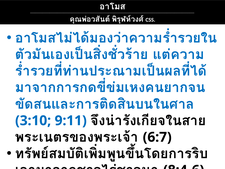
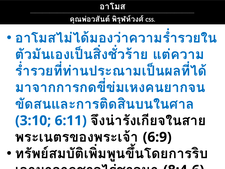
9:11: 9:11 -> 6:11 (71, 120)
6:7: 6:7 -> 6:9 (157, 137)
